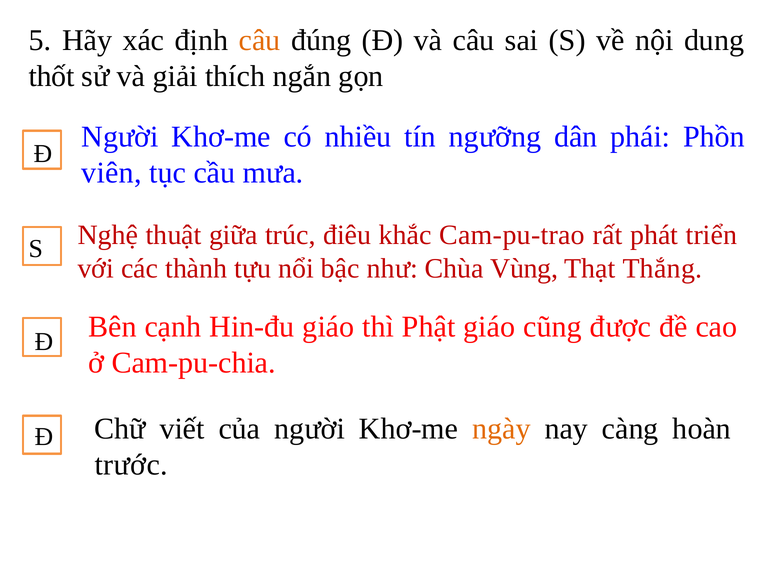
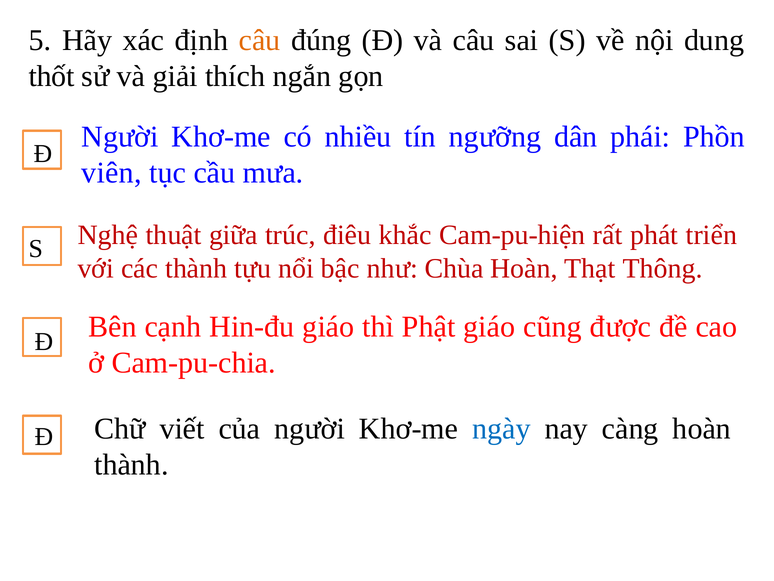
Cam-pu-trao: Cam-pu-trao -> Cam-pu-hiện (512, 235)
Chùa Vùng: Vùng -> Hoàn (524, 268)
Thắng: Thắng -> Thông (663, 268)
ngày colour: orange -> blue (501, 428)
trước: trước -> thành (131, 464)
